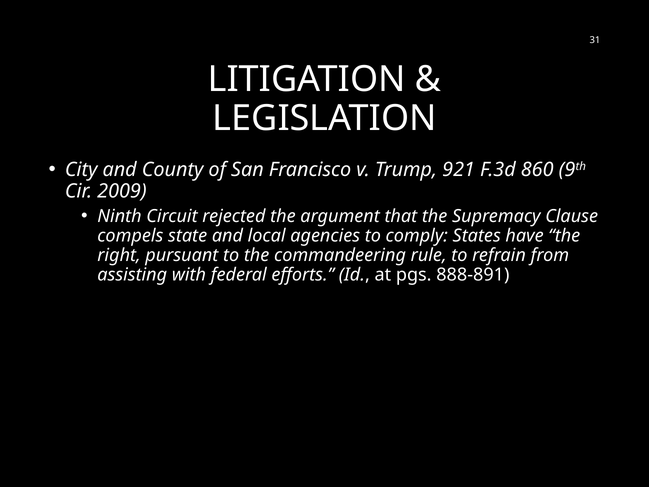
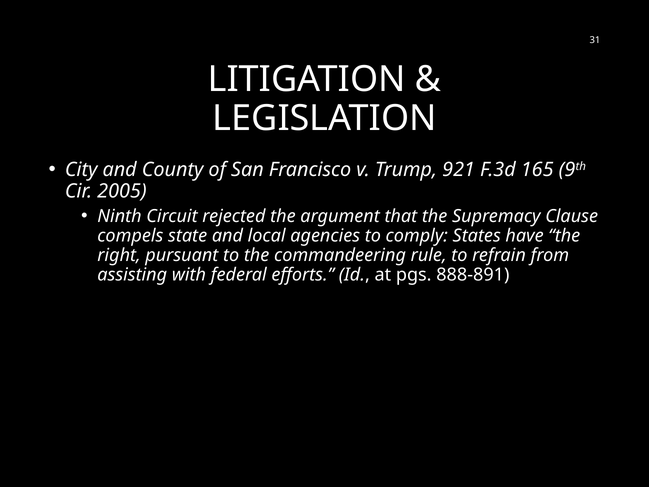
860: 860 -> 165 (537, 170)
2009: 2009 -> 2005 (122, 191)
